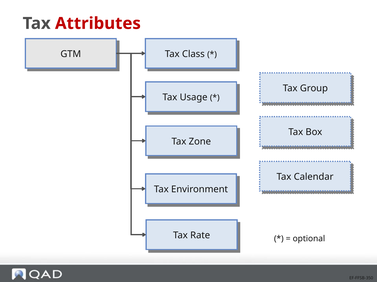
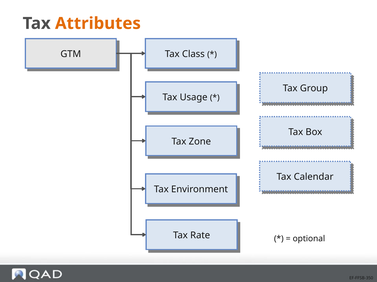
Attributes colour: red -> orange (98, 23)
